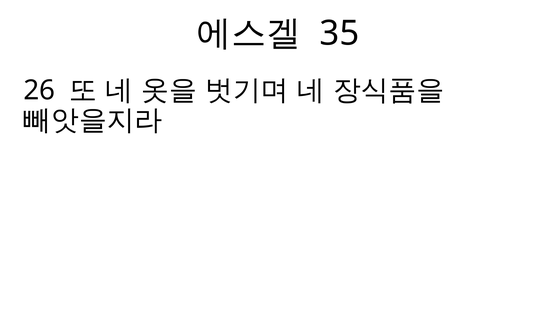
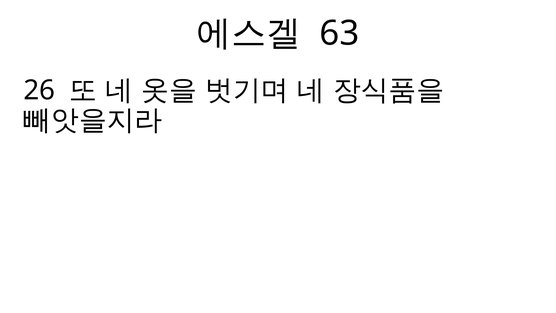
35: 35 -> 63 (339, 33)
